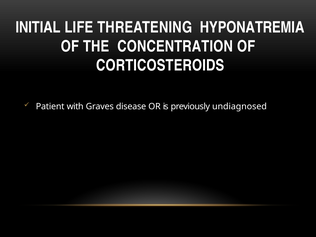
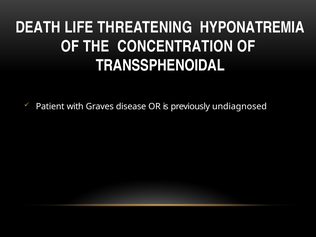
INITIAL: INITIAL -> DEATH (38, 27)
CORTICOSTEROIDS: CORTICOSTEROIDS -> TRANSSPHENOIDAL (160, 65)
